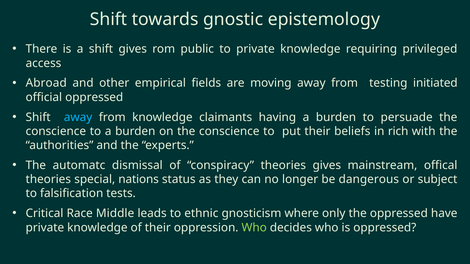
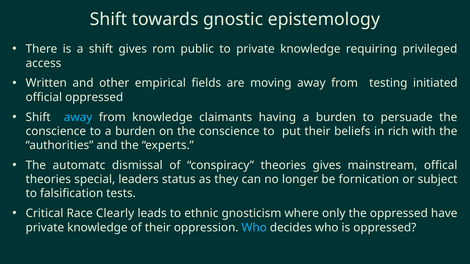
Abroad: Abroad -> Written (46, 83)
nations: nations -> leaders (139, 180)
dangerous: dangerous -> fornication (369, 180)
Middle: Middle -> Clearly (115, 214)
Who colour: light green -> light blue (254, 228)
